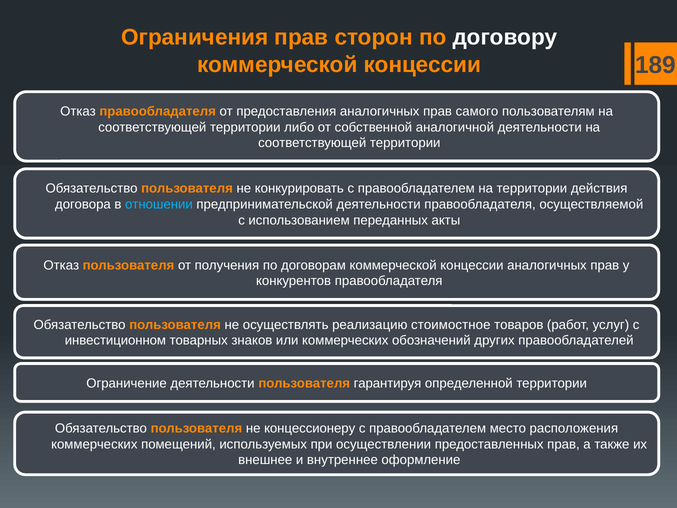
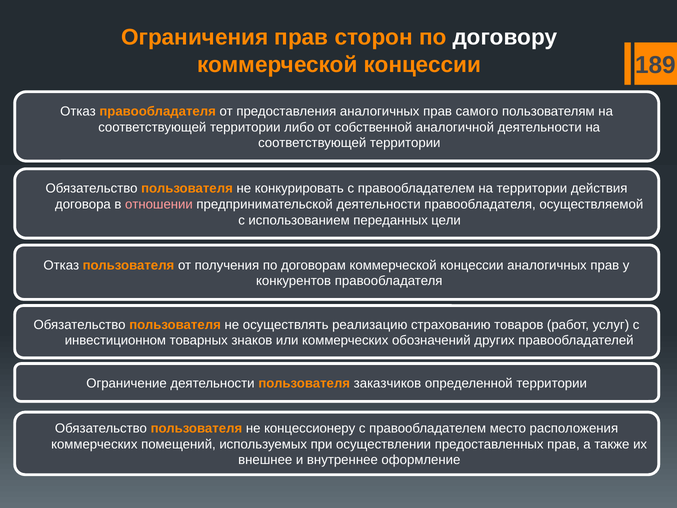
отношении colour: light blue -> pink (159, 204)
акты: акты -> цели (446, 220)
стоимостное: стоимостное -> страхованию (451, 325)
гарантируя: гарантируя -> заказчиков (387, 383)
